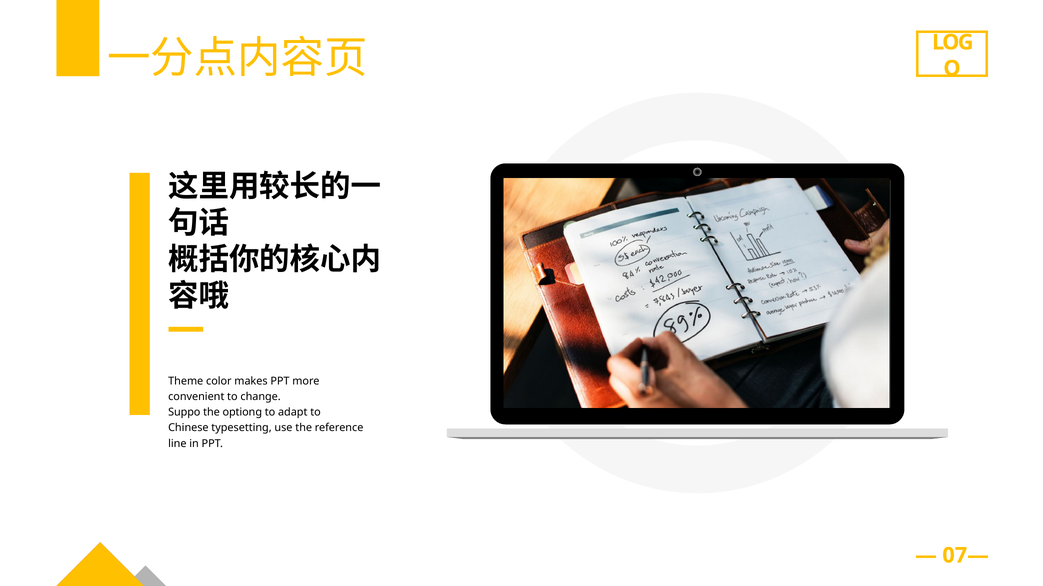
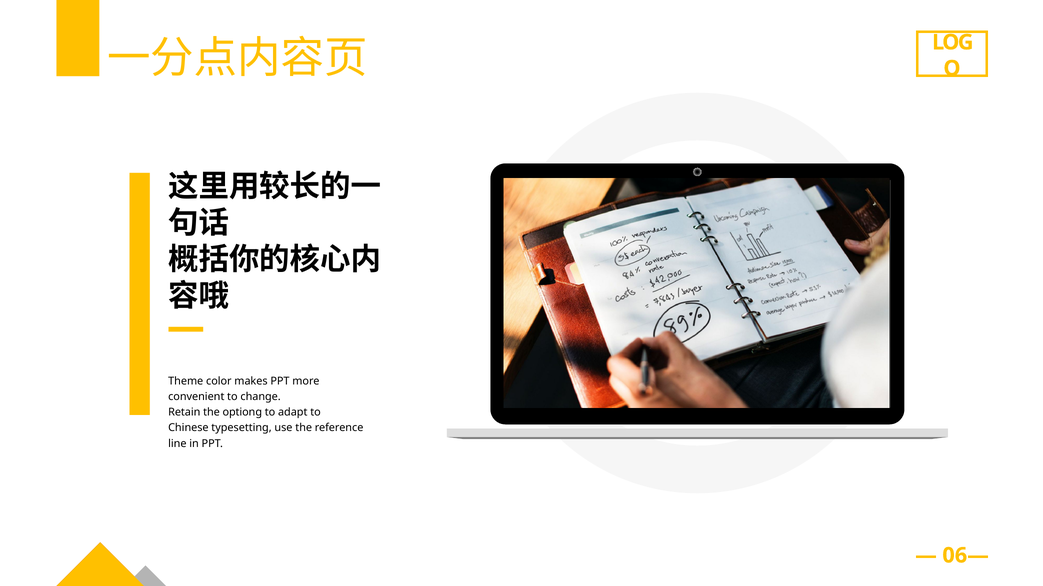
Suppo: Suppo -> Retain (184, 413)
07—: 07— -> 06— (966, 556)
